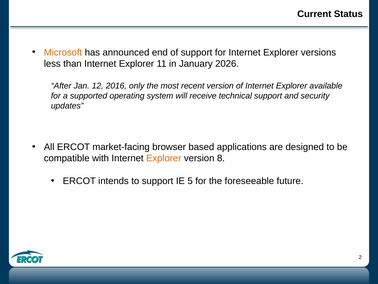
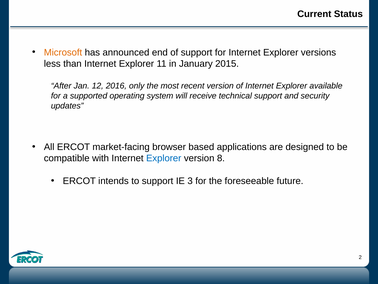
2026: 2026 -> 2015 (227, 64)
Explorer colour: orange -> blue (164, 158)
5: 5 -> 3 (190, 181)
